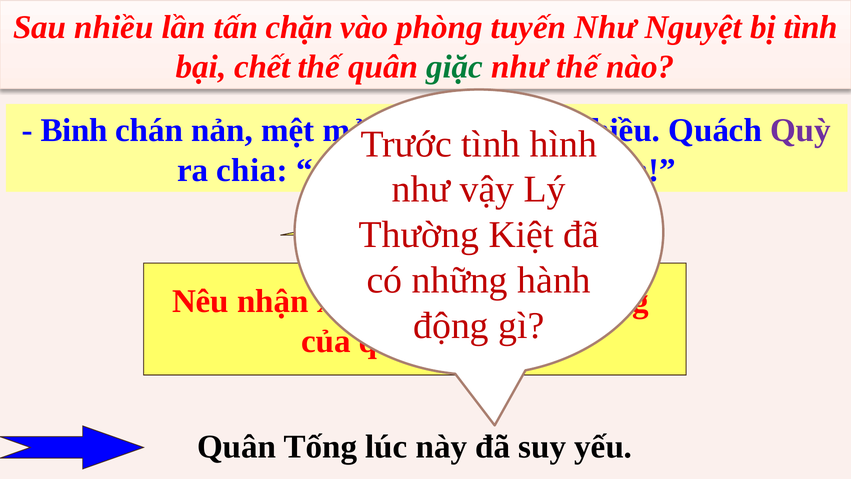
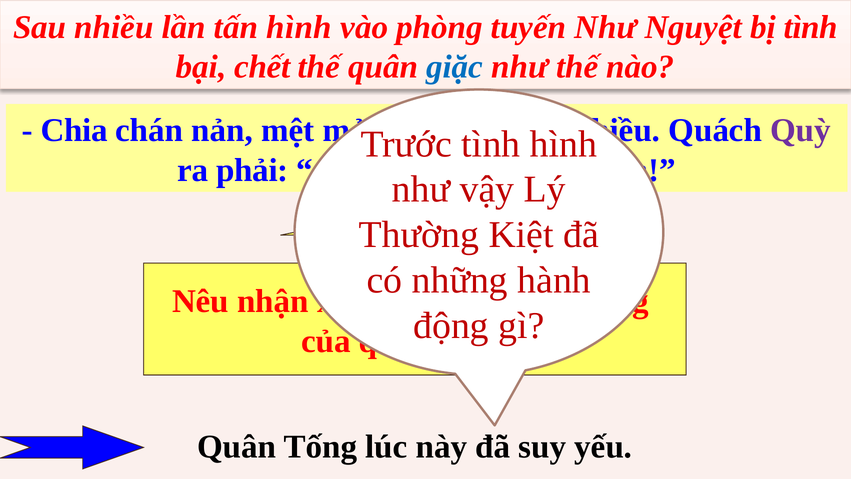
tấn chặn: chặn -> hình (299, 27)
giặc colour: green -> blue (455, 67)
Binh: Binh -> Chia (74, 130)
chia: chia -> phải (252, 170)
